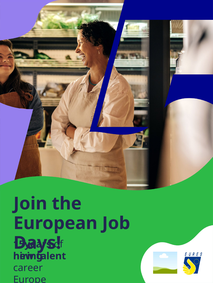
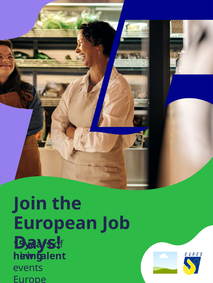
career: career -> events (28, 269)
